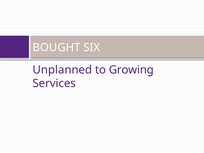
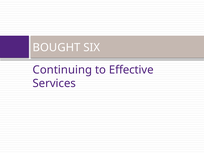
Unplanned: Unplanned -> Continuing (62, 70)
Growing: Growing -> Effective (131, 70)
